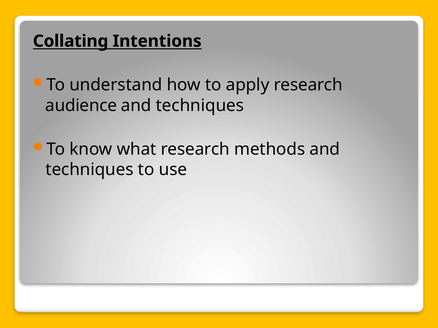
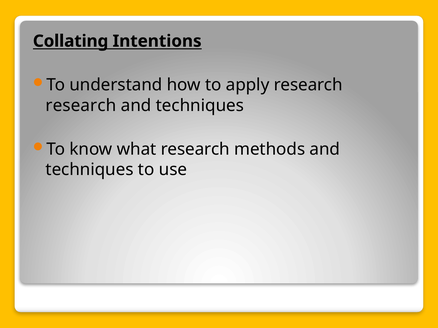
audience: audience -> research (81, 106)
